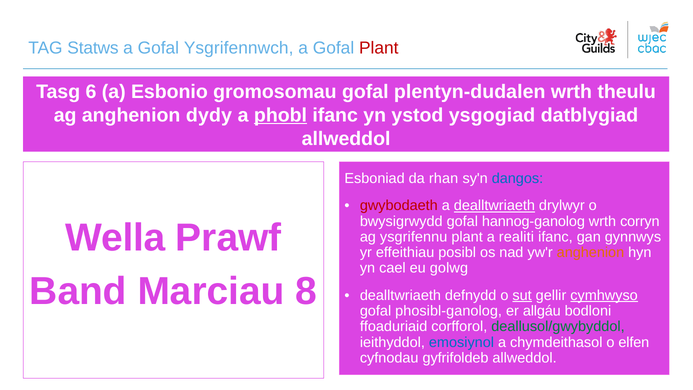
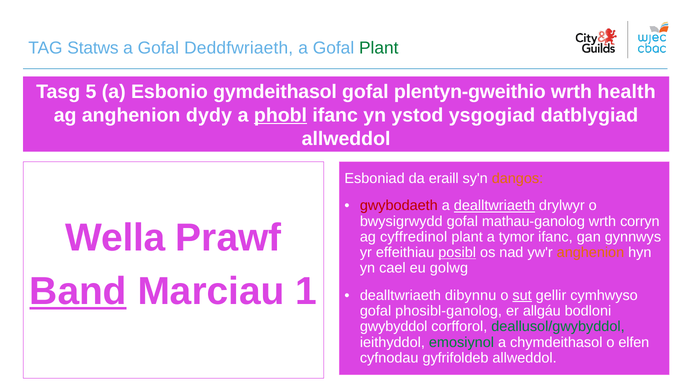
Ysgrifennwch: Ysgrifennwch -> Deddfwriaeth (239, 48)
Plant colour: red -> green (379, 48)
6: 6 -> 5 (91, 92)
gromosomau: gromosomau -> gymdeithasol (275, 92)
plentyn-dudalen: plentyn-dudalen -> plentyn-gweithio (470, 92)
theulu: theulu -> health (627, 92)
rhan: rhan -> eraill (444, 178)
dangos colour: blue -> orange (517, 178)
hannog-ganolog: hannog-ganolog -> mathau-ganolog (533, 221)
ysgrifennu: ysgrifennu -> cyffredinol (414, 237)
realiti: realiti -> tymor (517, 237)
posibl underline: none -> present (457, 252)
Band underline: none -> present (78, 291)
8: 8 -> 1 (306, 291)
defnydd: defnydd -> dibynnu (471, 295)
cymhwyso underline: present -> none (604, 295)
ffoaduriaid: ffoaduriaid -> gwybyddol (394, 326)
emosiynol colour: blue -> green (461, 342)
